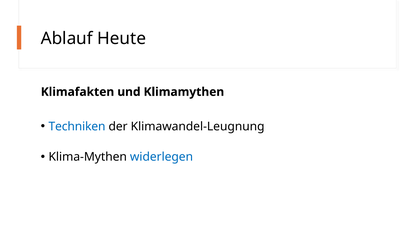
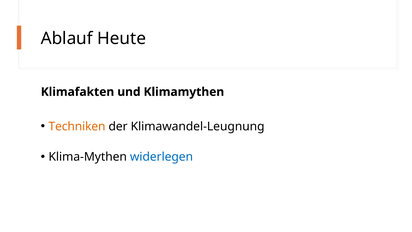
Techniken colour: blue -> orange (77, 126)
